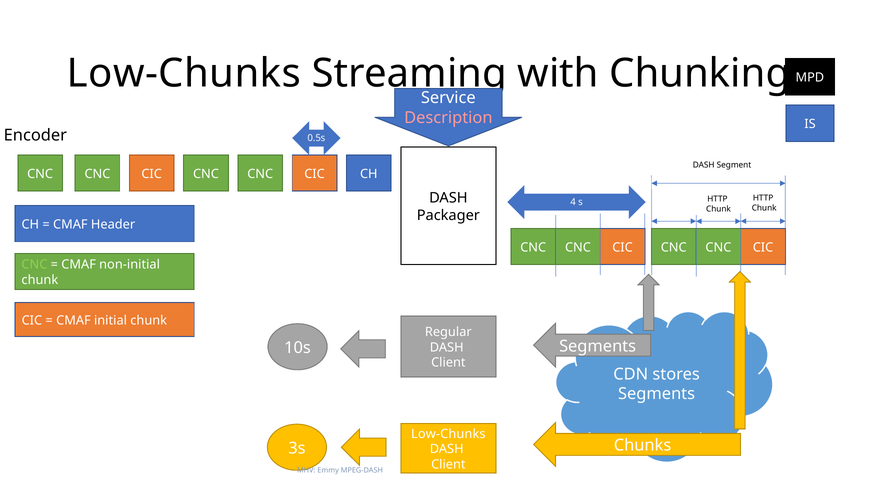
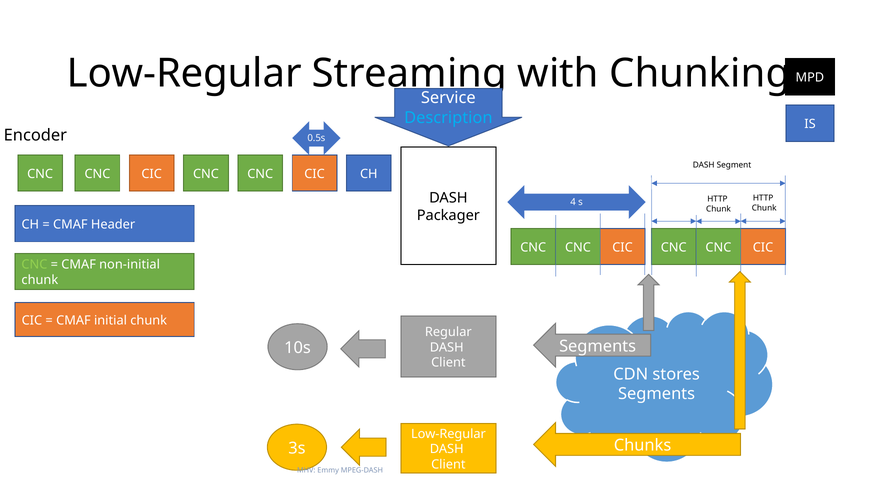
Low-Chunks: Low-Chunks -> Low-Regular (184, 74)
Description colour: pink -> light blue (448, 118)
Low-Chunks: Low-Chunks -> Low-Regular (448, 434)
